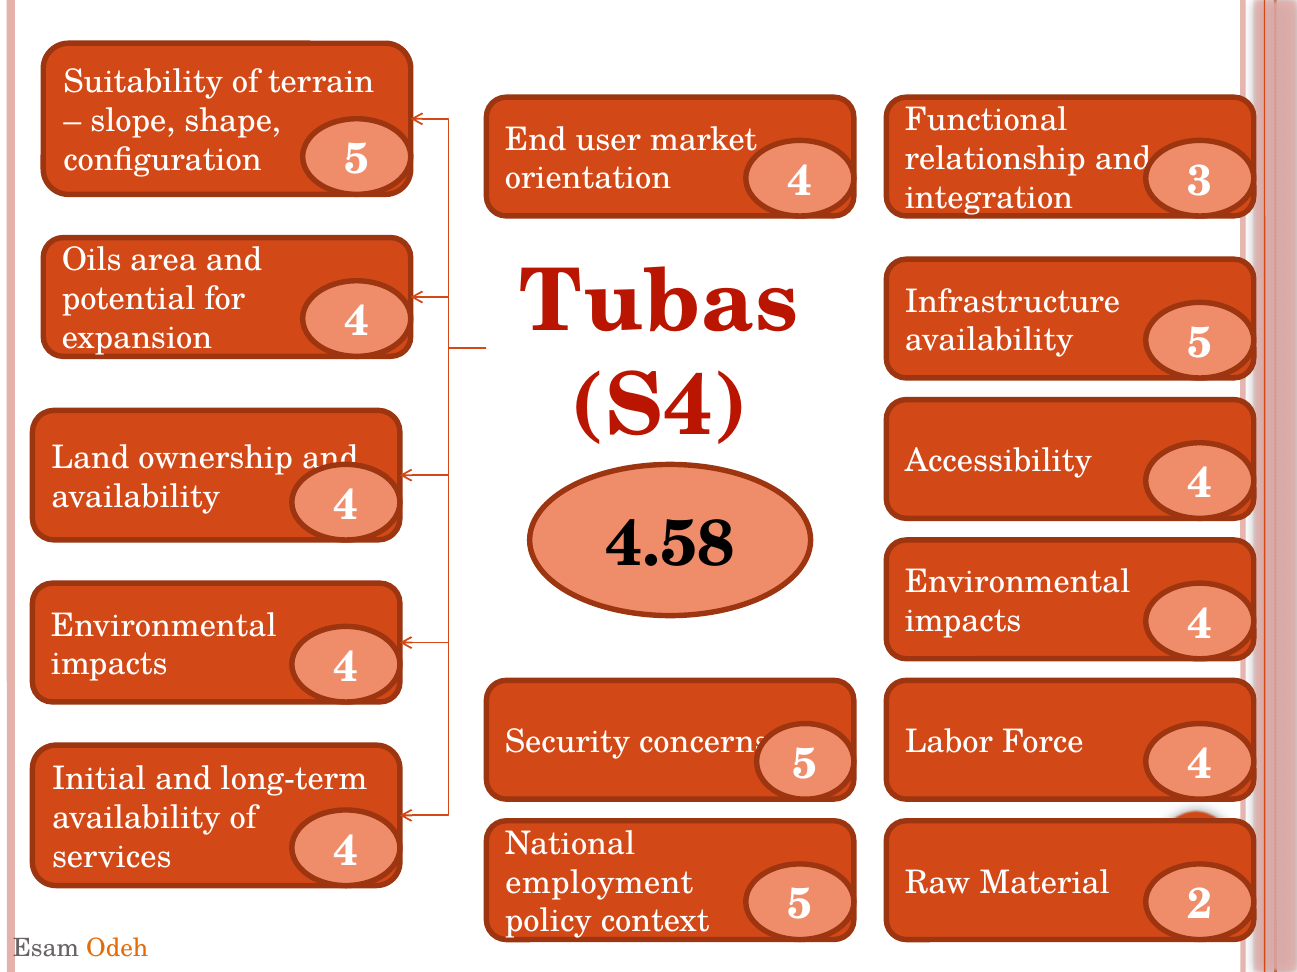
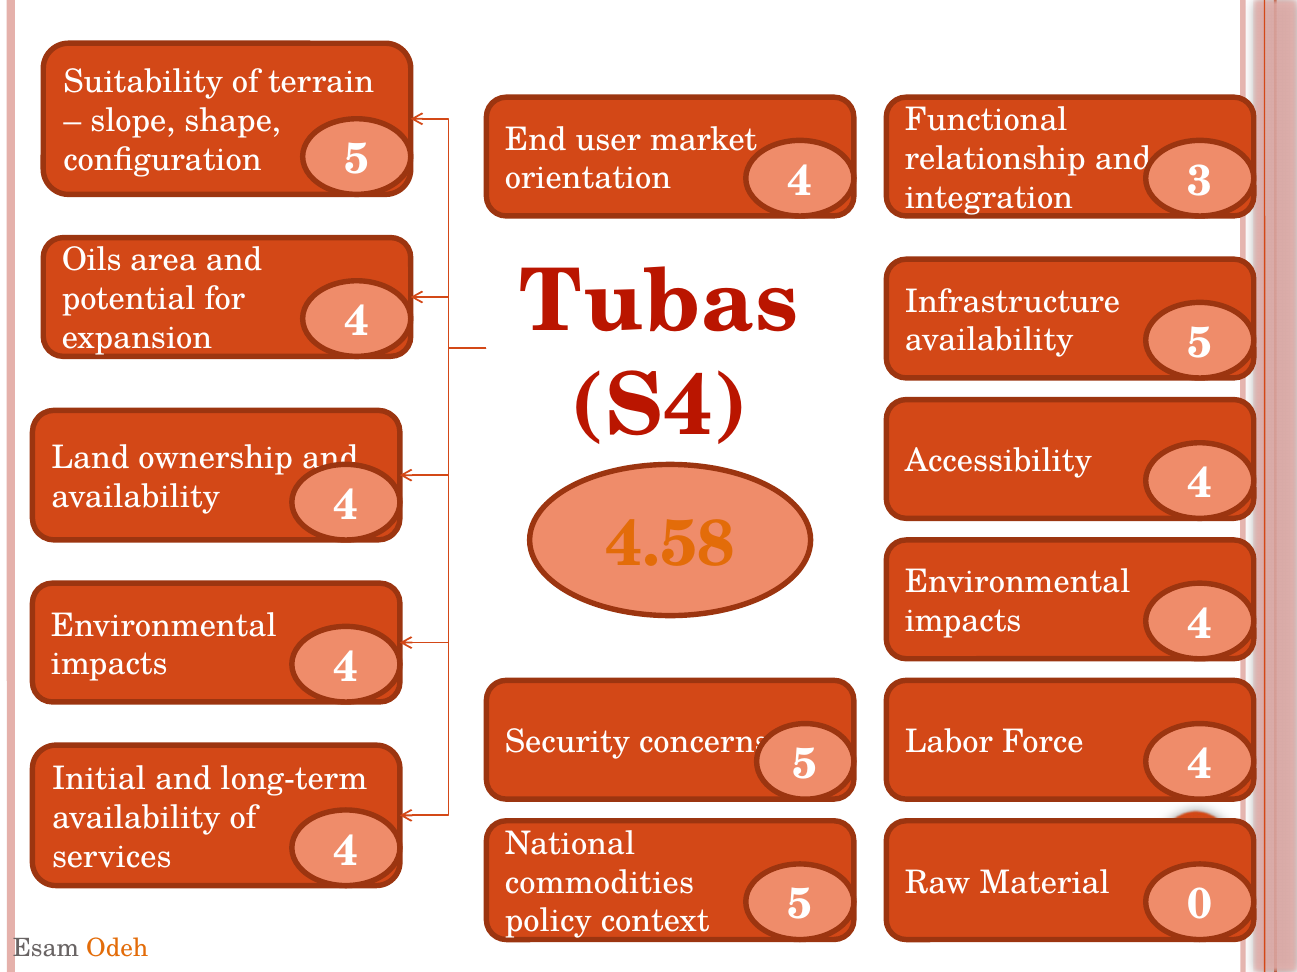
4.58 colour: black -> orange (670, 545)
employment: employment -> commodities (599, 883)
2: 2 -> 0 (1200, 905)
